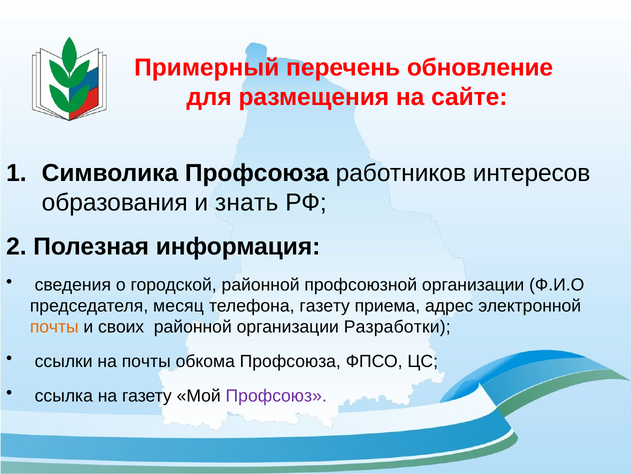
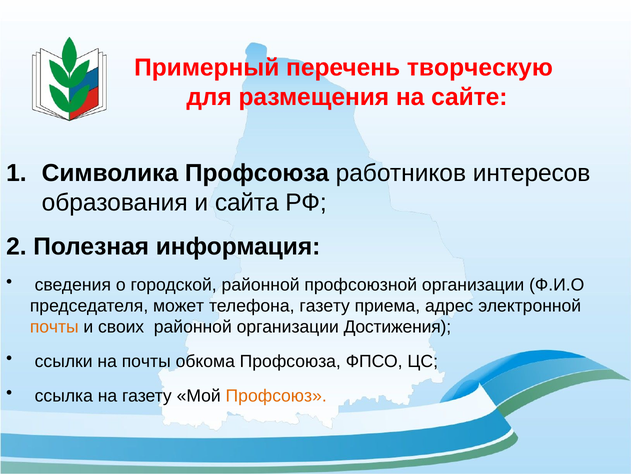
обновление: обновление -> творческую (480, 67)
знать: знать -> сайта (247, 202)
месяц: месяц -> может (179, 305)
Разработки: Разработки -> Достижения (397, 326)
Профсоюз colour: purple -> orange (276, 395)
